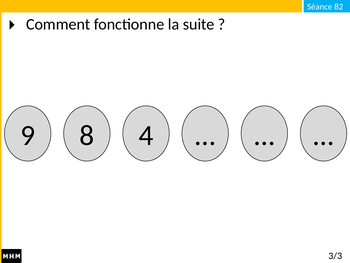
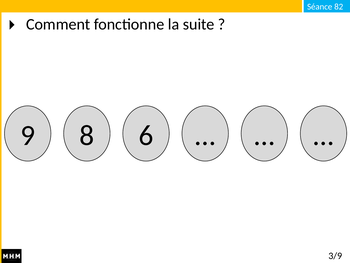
4: 4 -> 6 (146, 135)
3/3: 3/3 -> 3/9 (335, 255)
